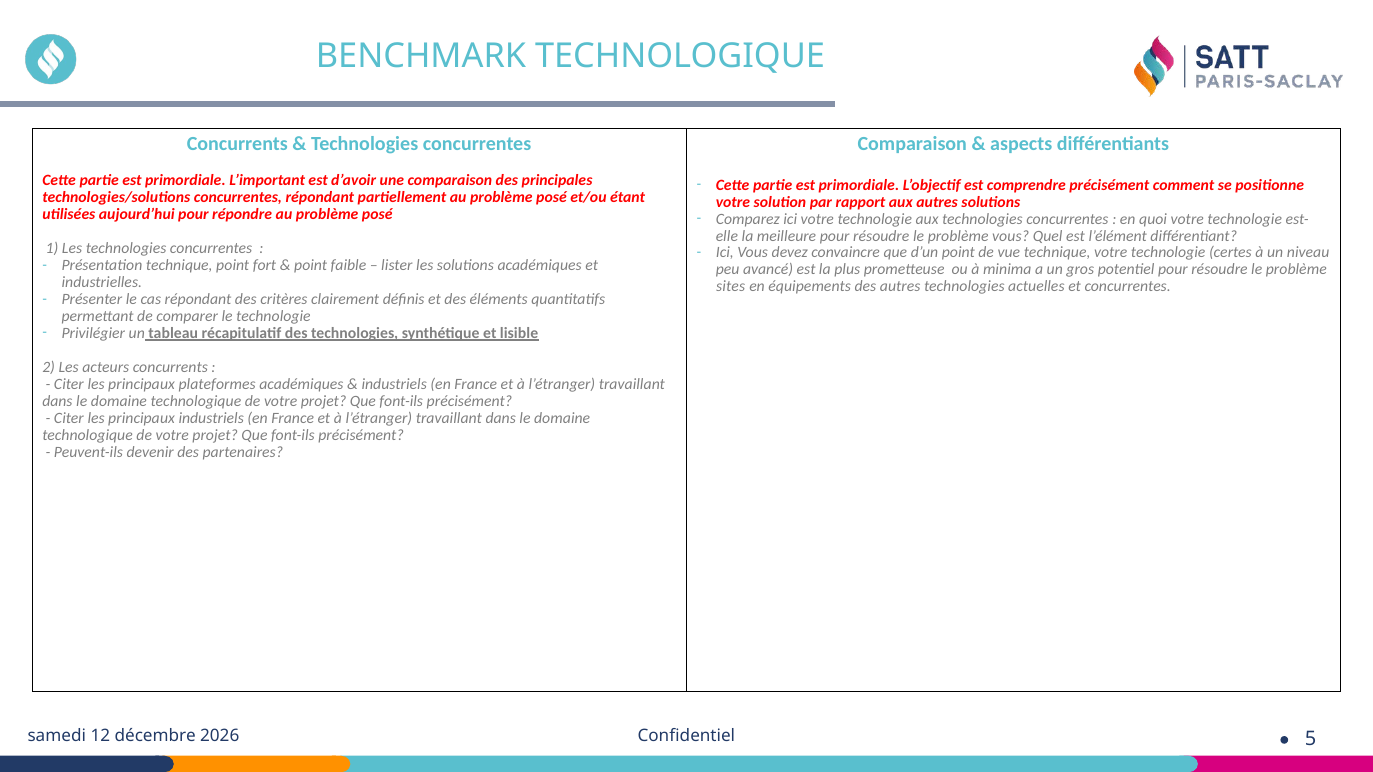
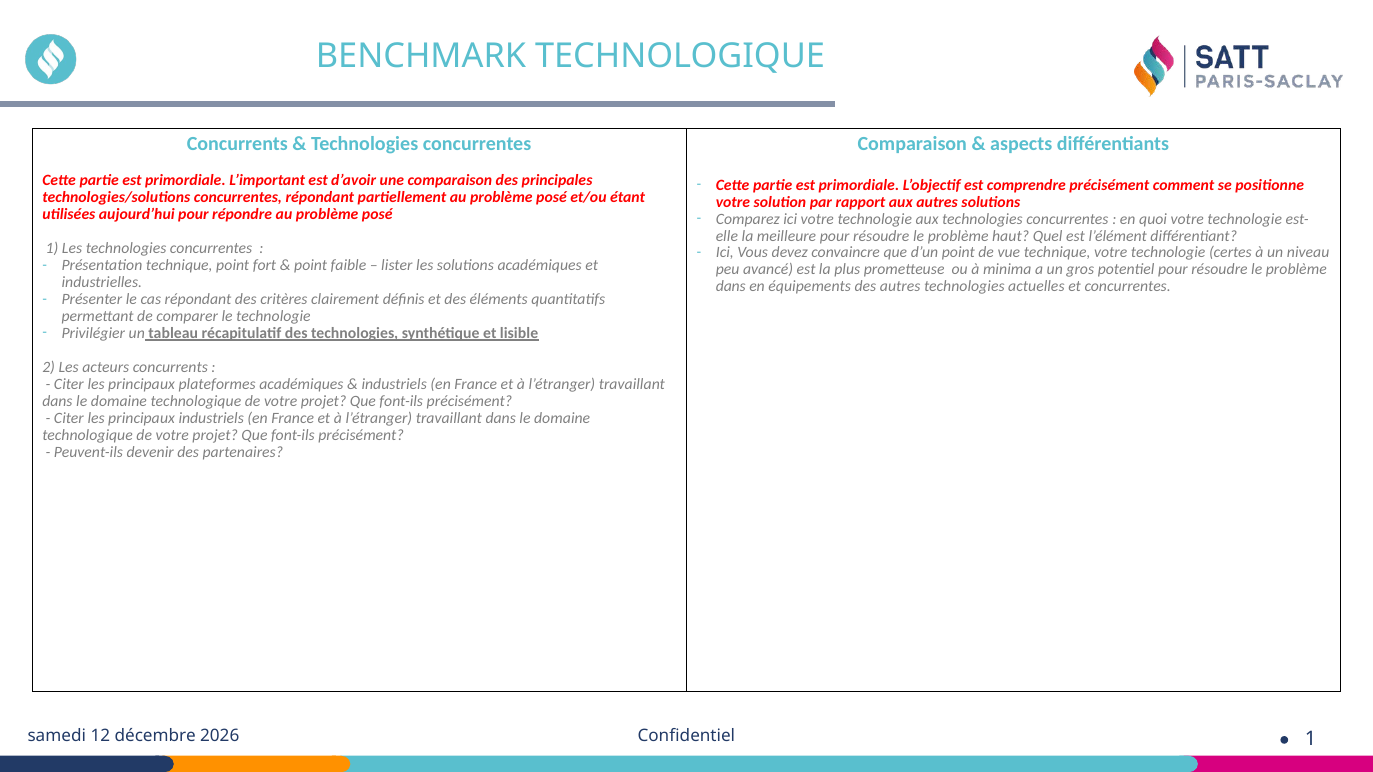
problème vous: vous -> haut (1011, 236)
sites: sites -> dans (731, 287)
5: 5 -> 1 (1311, 739)
